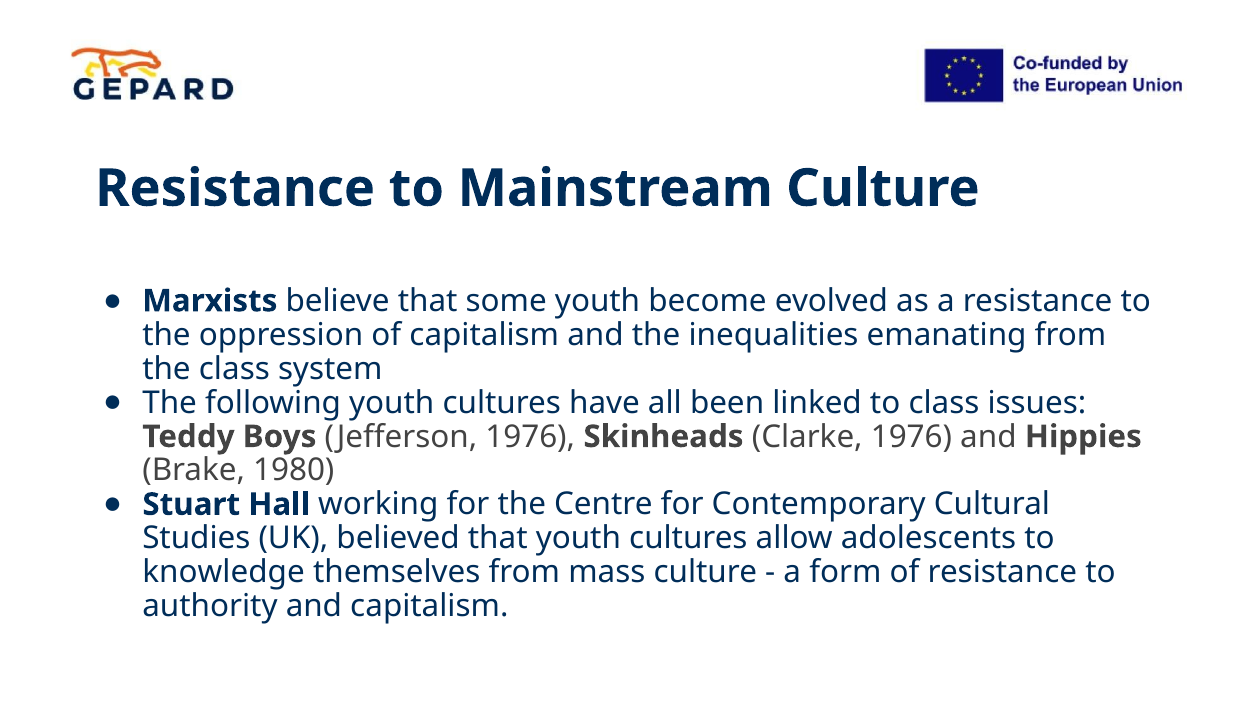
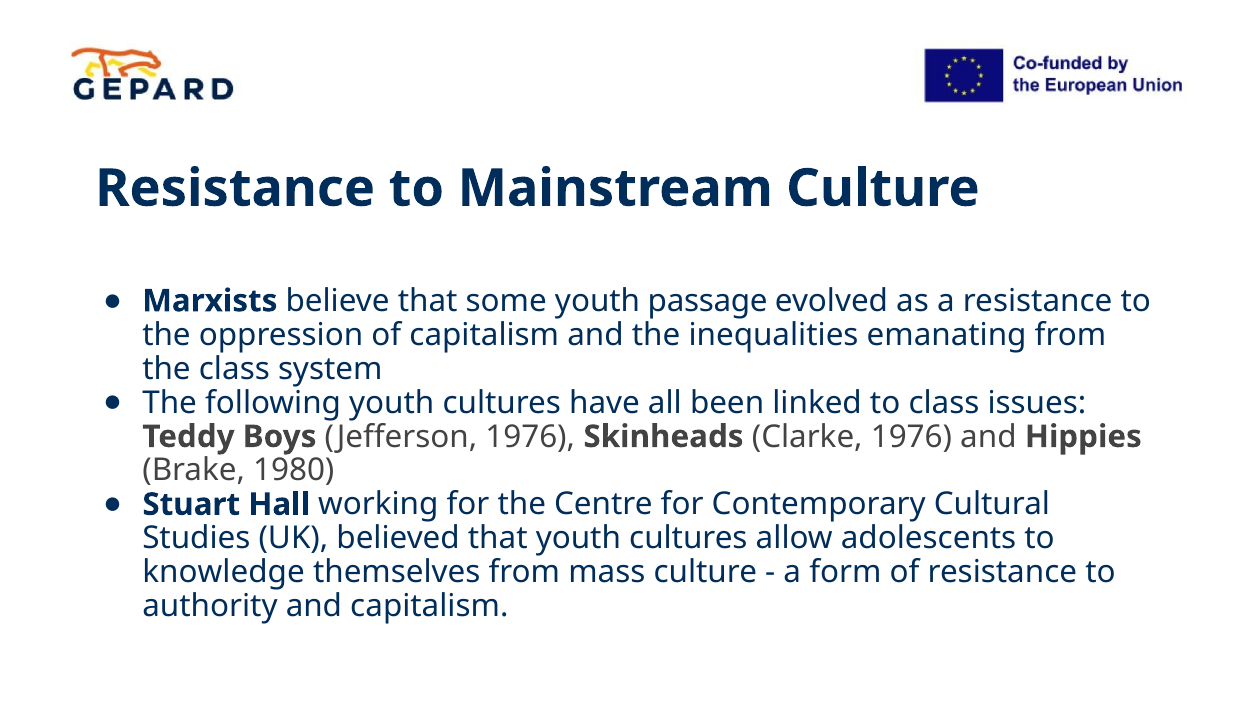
become: become -> passage (708, 301)
